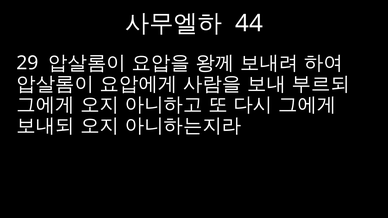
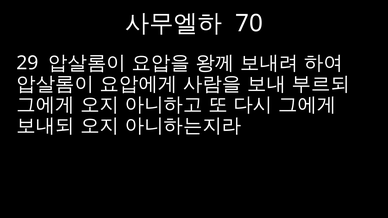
44: 44 -> 70 (249, 23)
